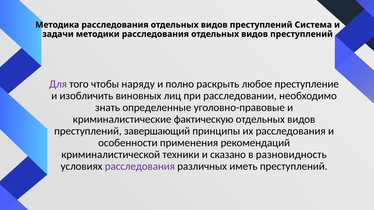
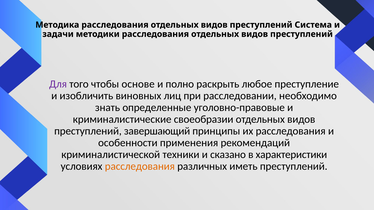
наряду: наряду -> основе (138, 84)
фактическую: фактическую -> своеобразии (204, 119)
разновидность: разновидность -> характеристики (291, 155)
расследования colour: purple -> orange (140, 167)
